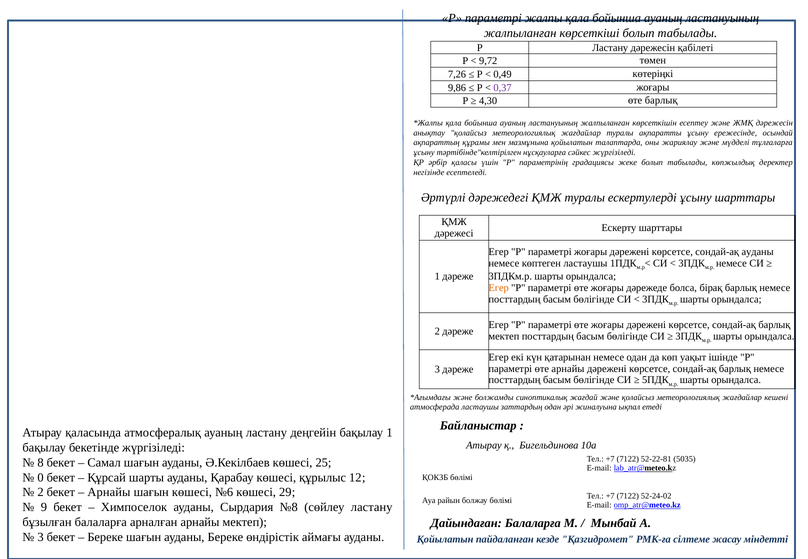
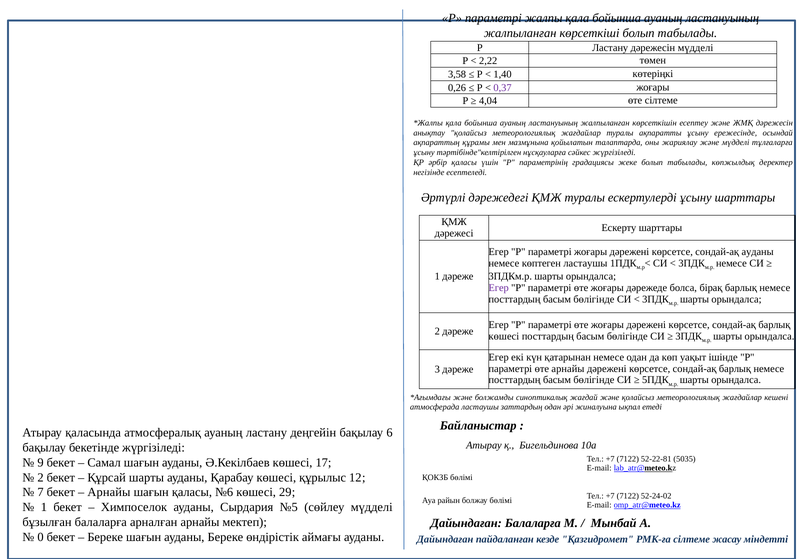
дәрежесін қабілеті: қабілеті -> мүдделі (696, 48)
9,72: 9,72 -> 2,22 (488, 61)
7,26: 7,26 -> 3,58 (457, 74)
0,49: 0,49 -> 1,40 (503, 74)
9,86: 9,86 -> 0,26 (457, 88)
4,30: 4,30 -> 4,04 (488, 101)
өте барлық: барлық -> сілтеме (661, 101)
Егер colour: orange -> purple (499, 288)
мектеп: мектеп -> көшесі (504, 336)
бақылау 1: 1 -> 6 (390, 433)
8: 8 -> 9 (40, 463)
25: 25 -> 17 (323, 463)
0: 0 -> 2 (40, 478)
2: 2 -> 7 (40, 493)
шағын көшесі: көшесі -> қаласы (192, 493)
9: 9 -> 1 (44, 508)
№8: №8 -> №5 (289, 508)
сөйлеу ластану: ластану -> мүдделі (372, 508)
3: 3 -> 0 (40, 537)
Қойылатын: Қойылатын -> Дайындаған (445, 540)
